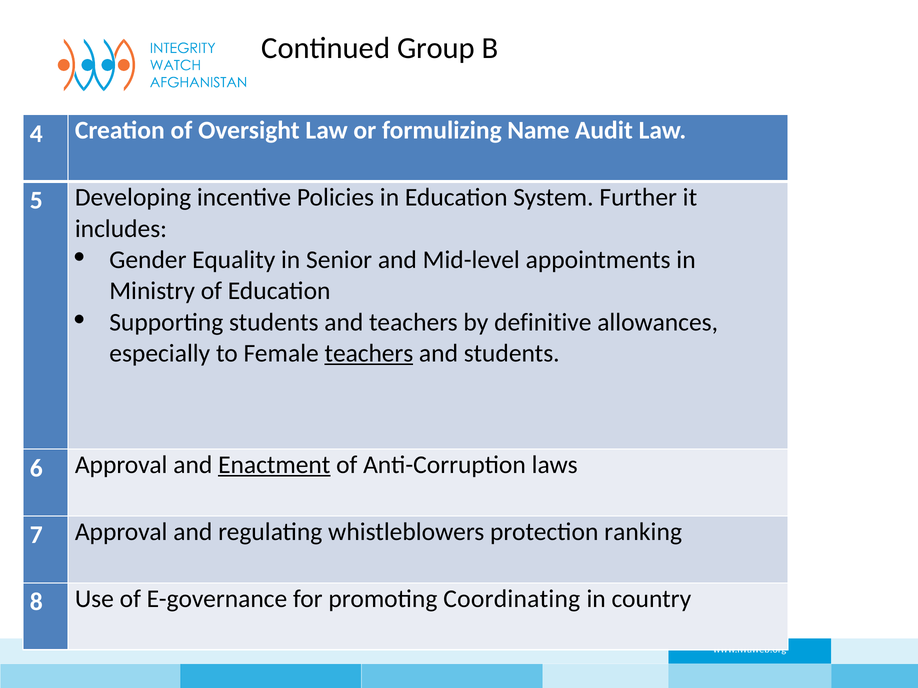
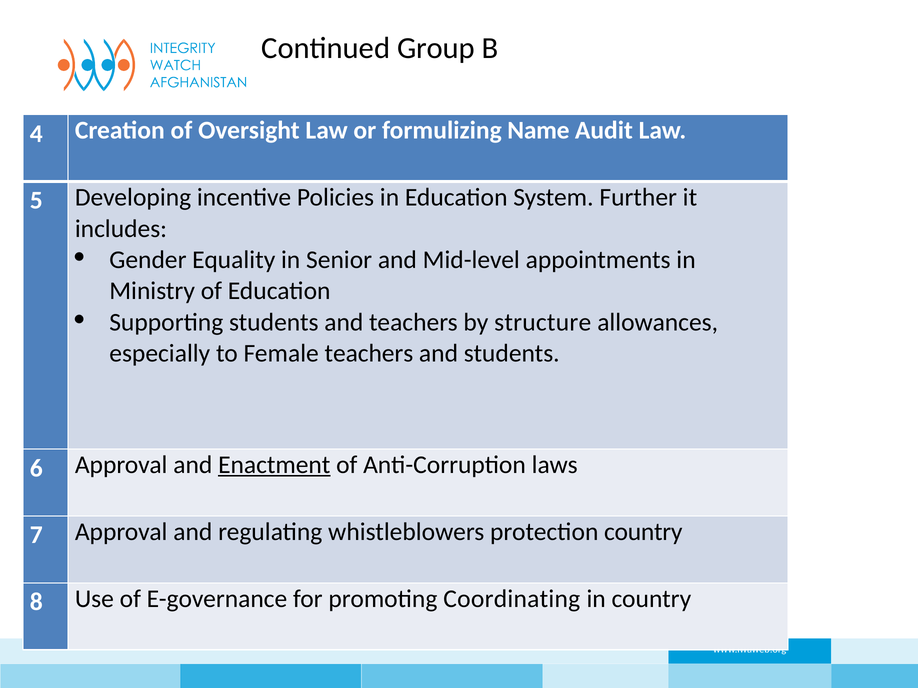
definitive: definitive -> structure (543, 322)
teachers underline: present -> none (369, 354)
protection ranking: ranking -> country (643, 532)
